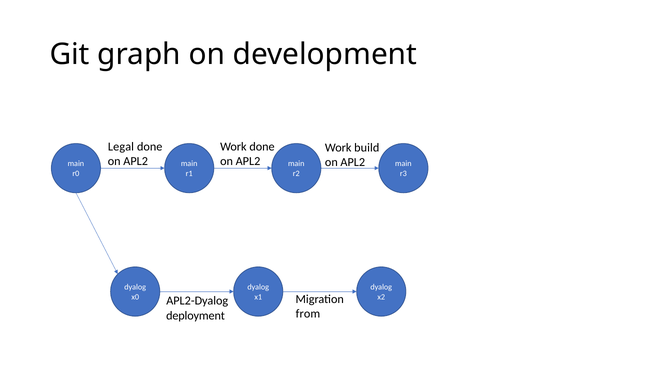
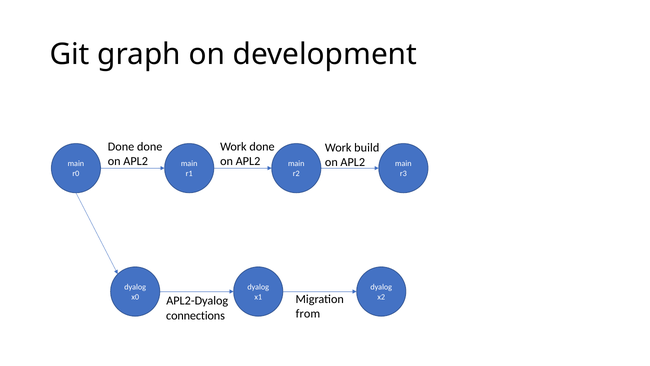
Legal: Legal -> Done (121, 146)
deployment: deployment -> connections (195, 315)
